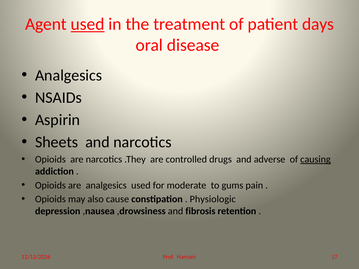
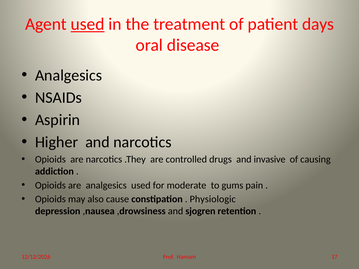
Sheets: Sheets -> Higher (57, 142)
adverse: adverse -> invasive (270, 159)
causing underline: present -> none (315, 159)
fibrosis: fibrosis -> sjogren (200, 211)
